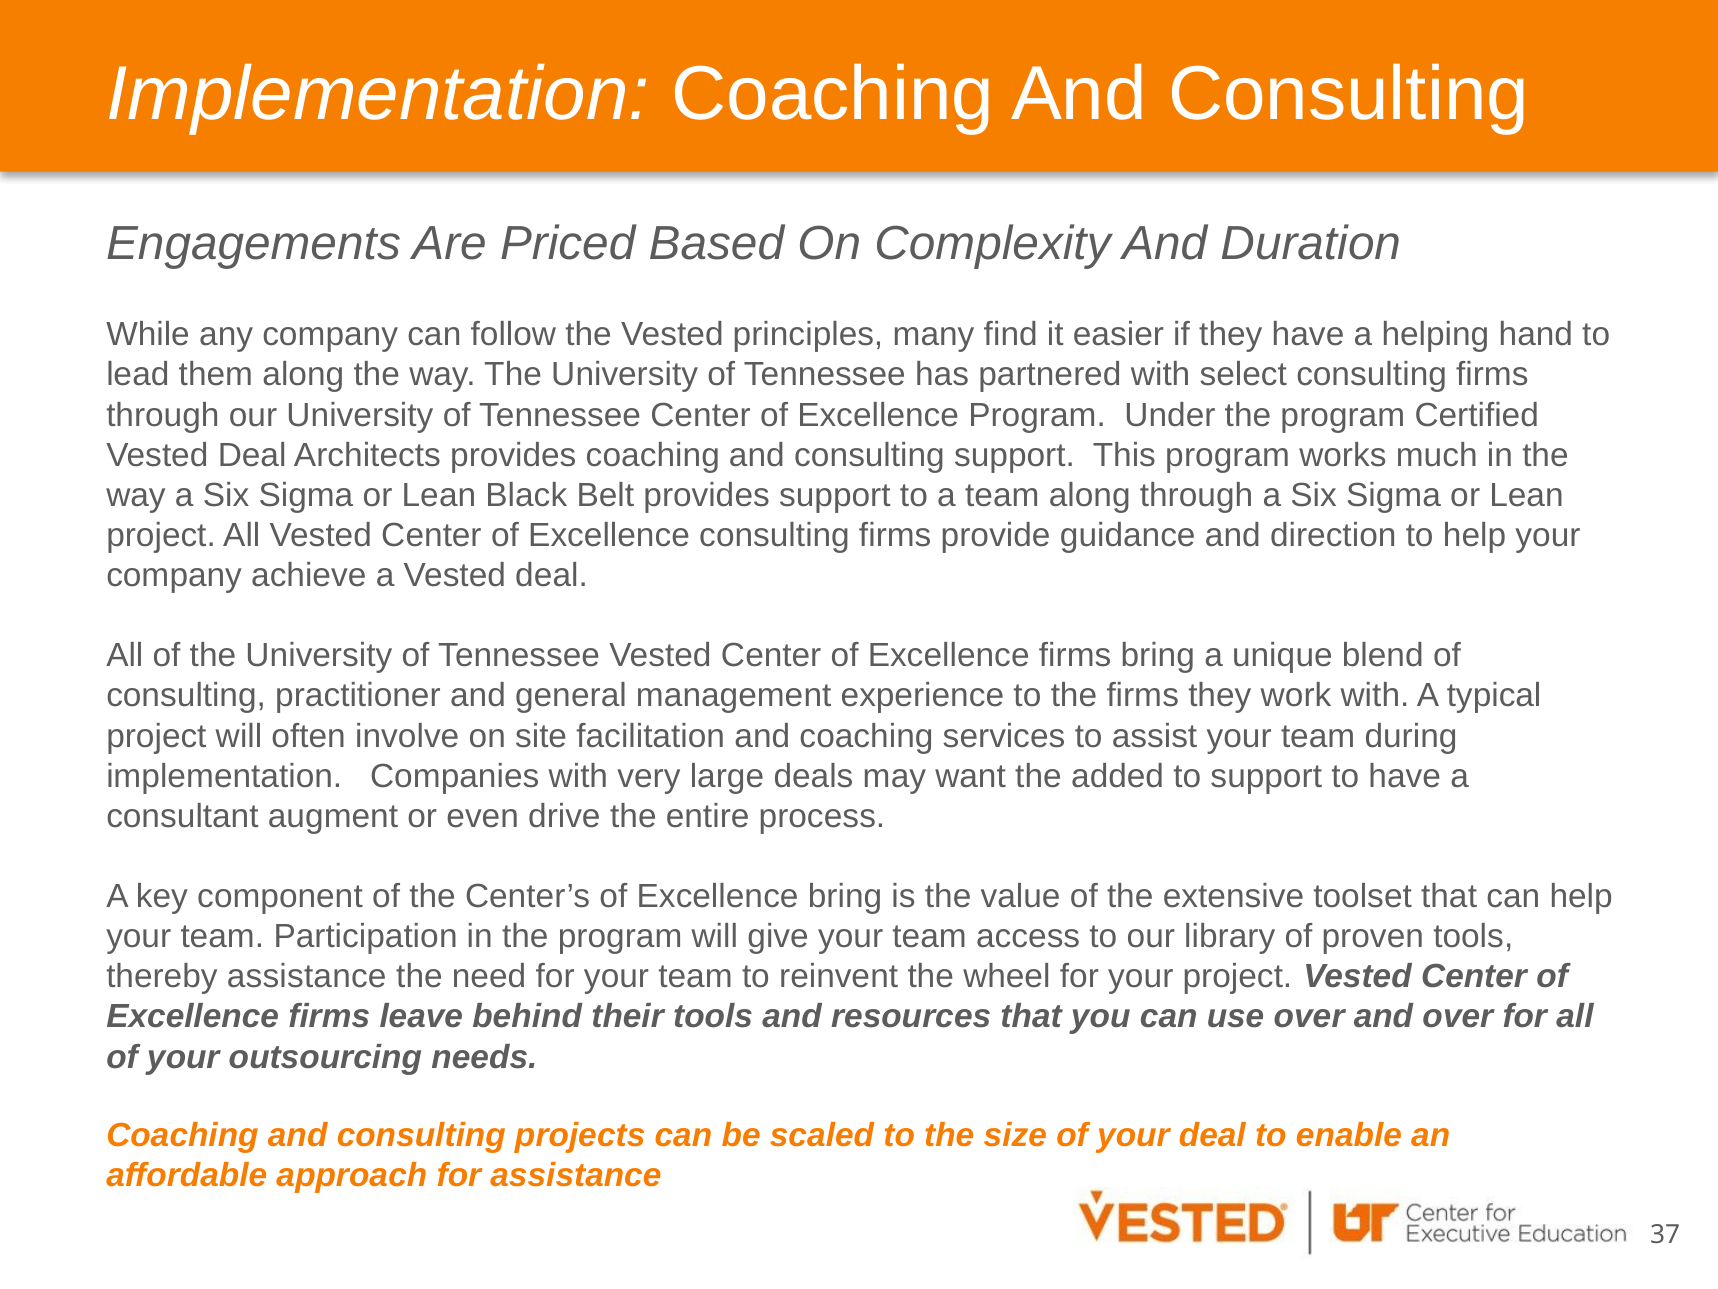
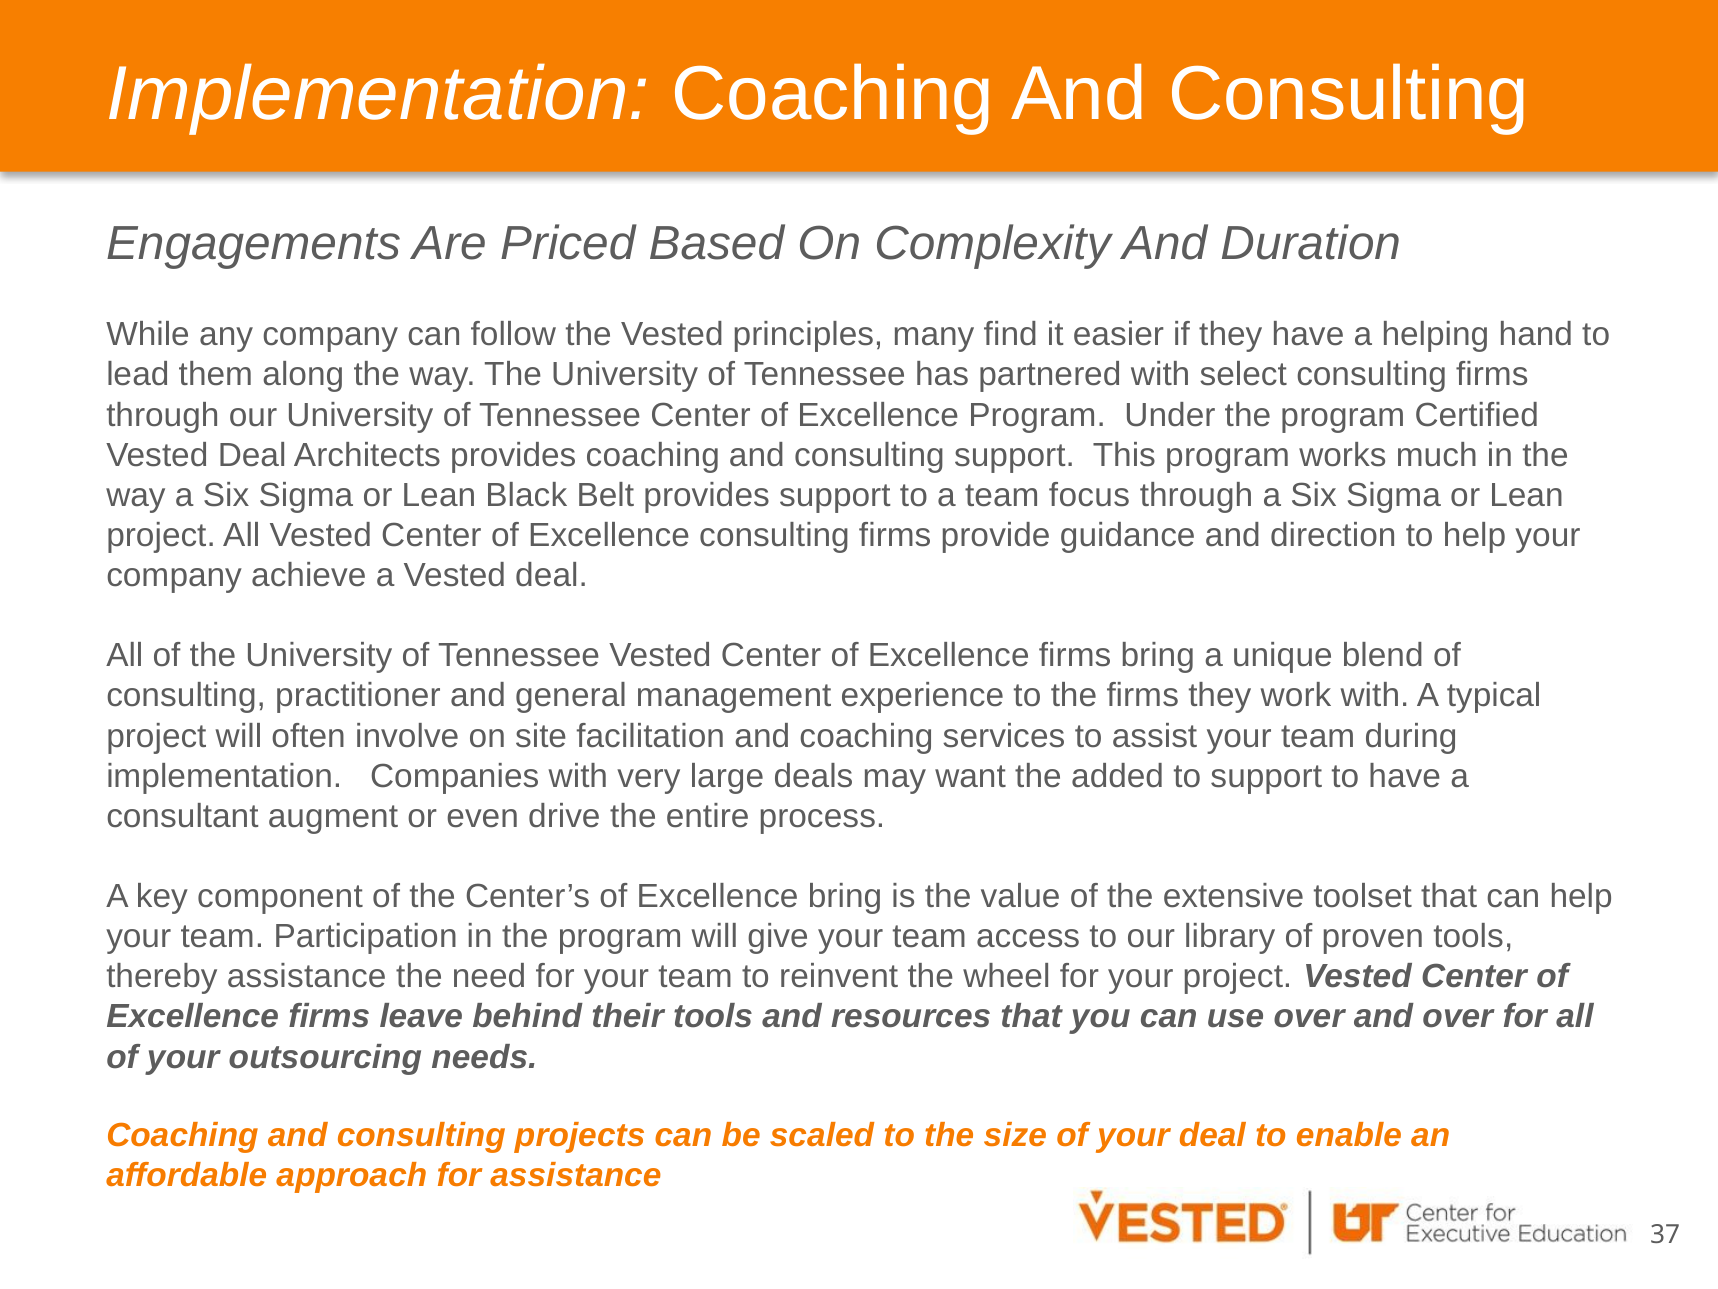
team along: along -> focus (1090, 495)
